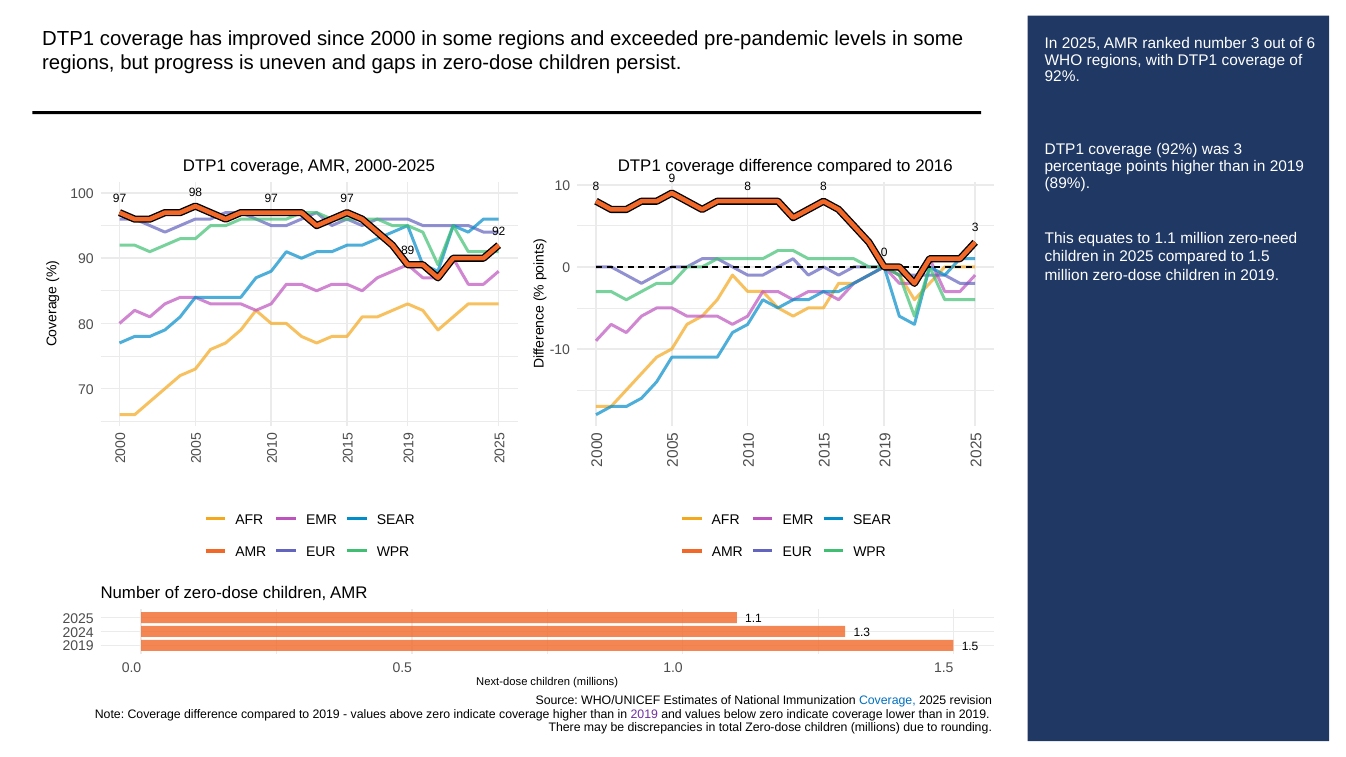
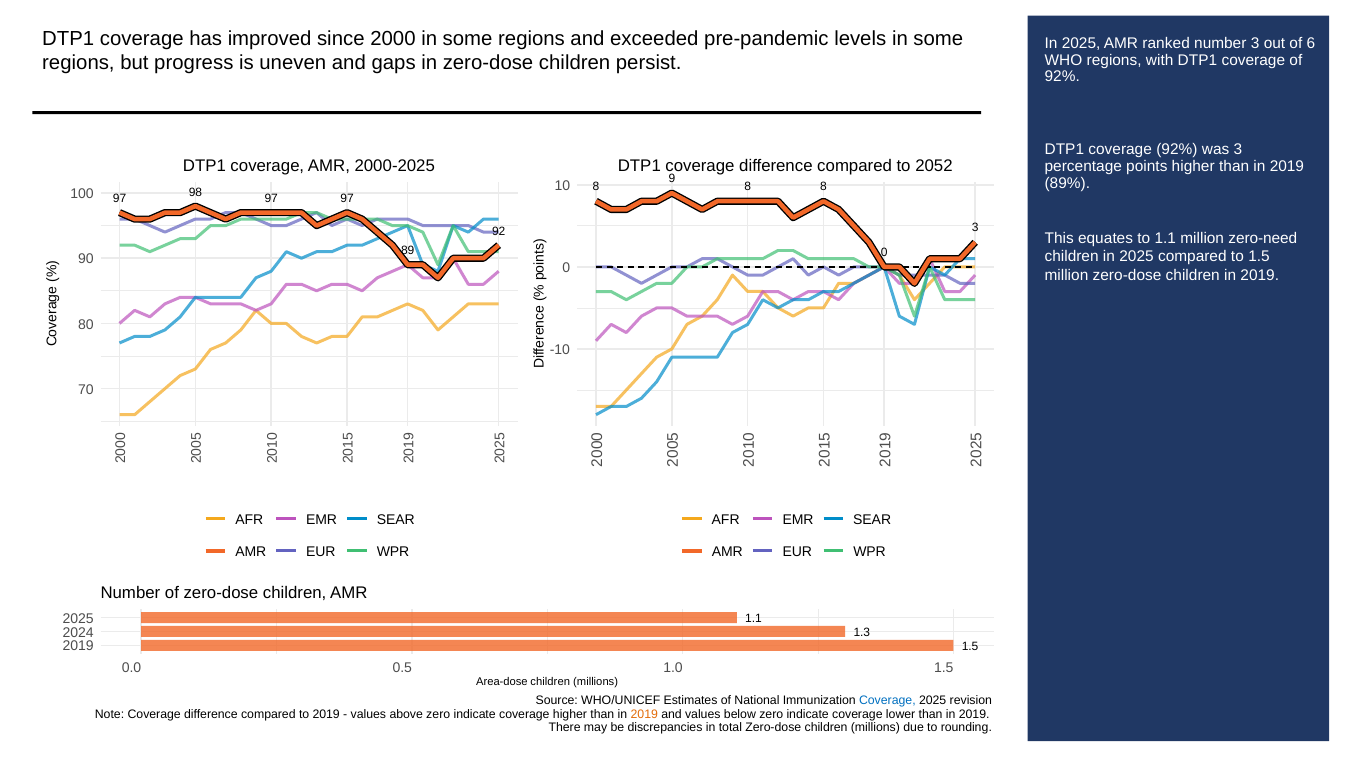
2016: 2016 -> 2052 (934, 166)
Next-dose: Next-dose -> Area-dose (502, 682)
2019 colour: purple -> orange (644, 714)
